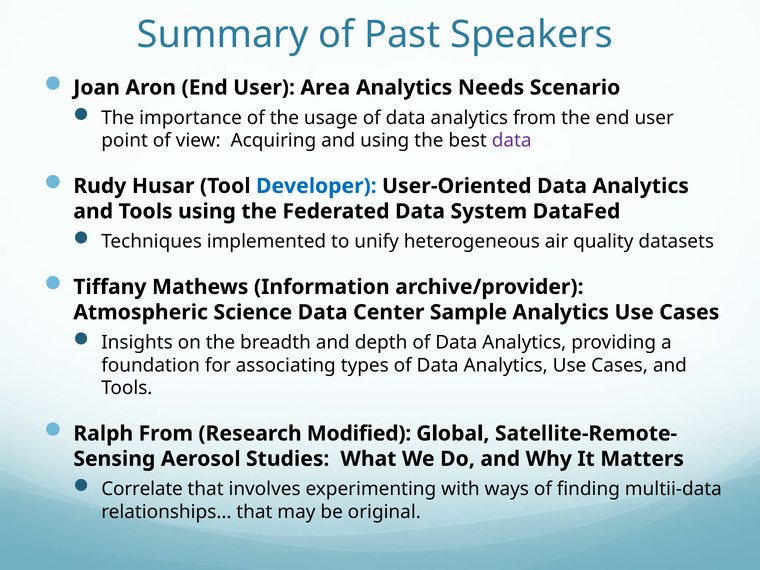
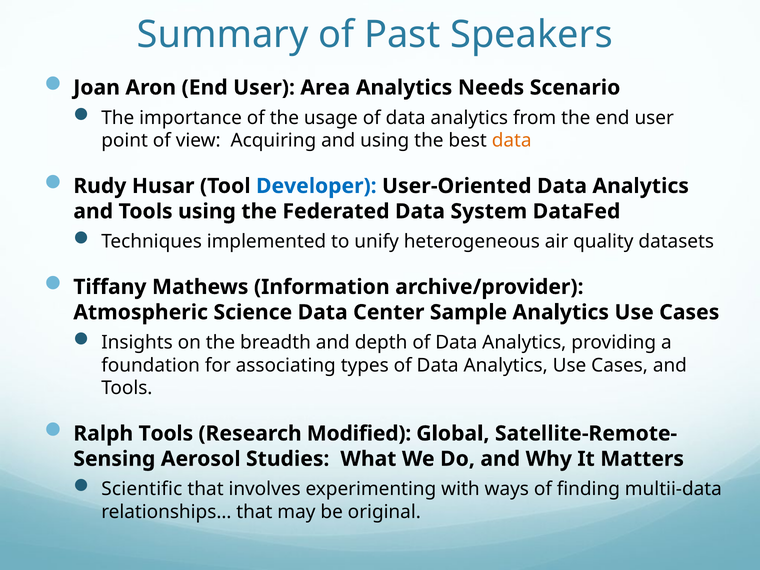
data colour: purple -> orange (512, 141)
Ralph From: From -> Tools (166, 434)
Correlate: Correlate -> Scientific (142, 489)
